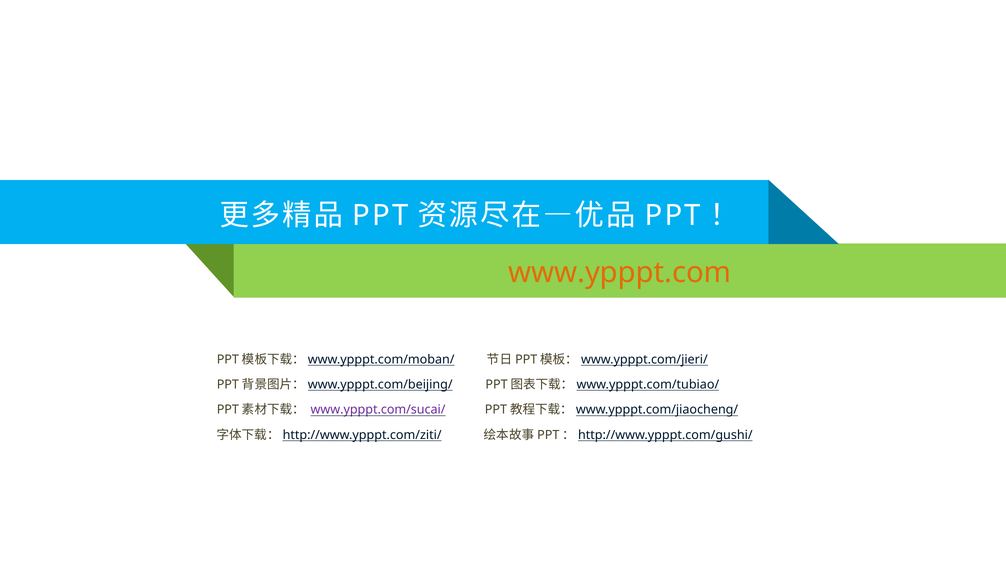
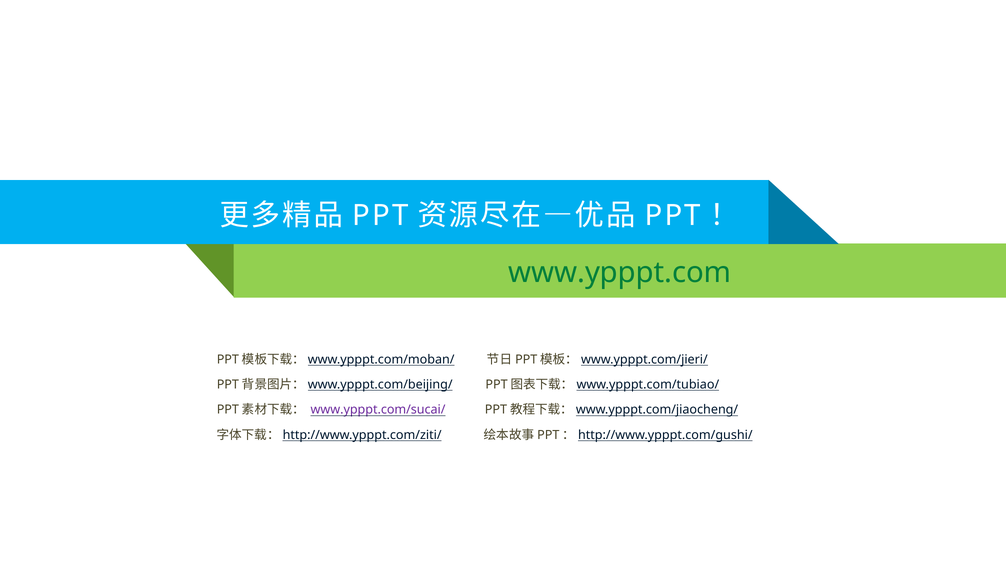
www.ypppt.com colour: orange -> green (620, 273)
